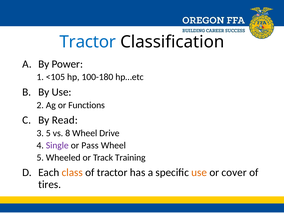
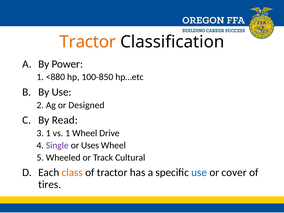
Tractor colour: blue -> orange (88, 42)
<105: <105 -> <880 (55, 77)
100-180: 100-180 -> 100-850 (97, 77)
Functions: Functions -> Designed (86, 105)
3 5: 5 -> 1 (48, 133)
vs 8: 8 -> 1 (68, 133)
Pass: Pass -> Uses (90, 145)
Training: Training -> Cultural (130, 158)
use colour: orange -> blue (199, 173)
